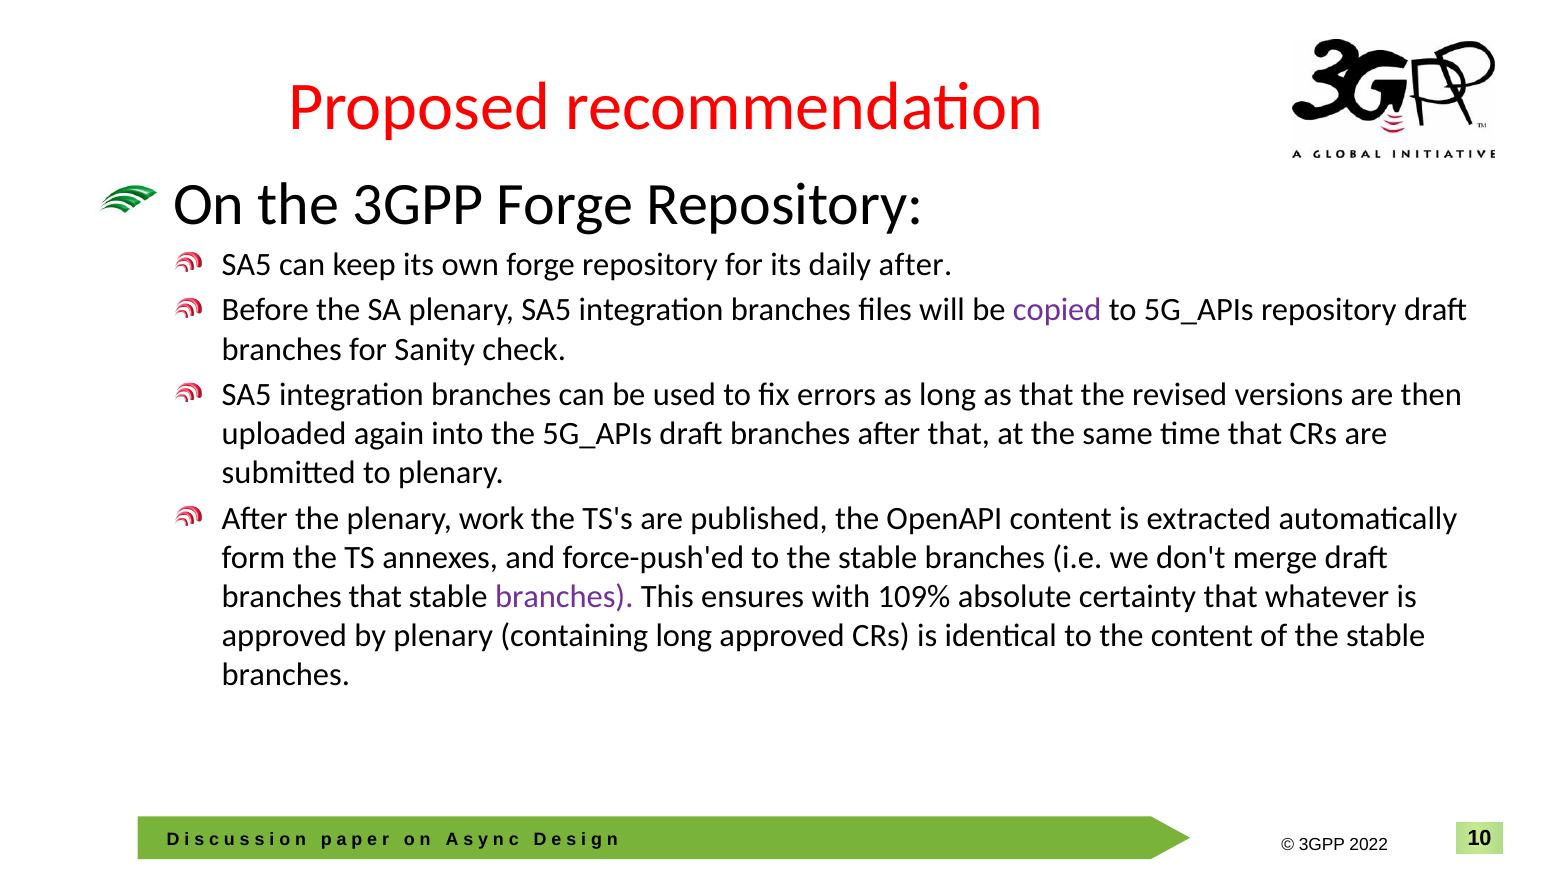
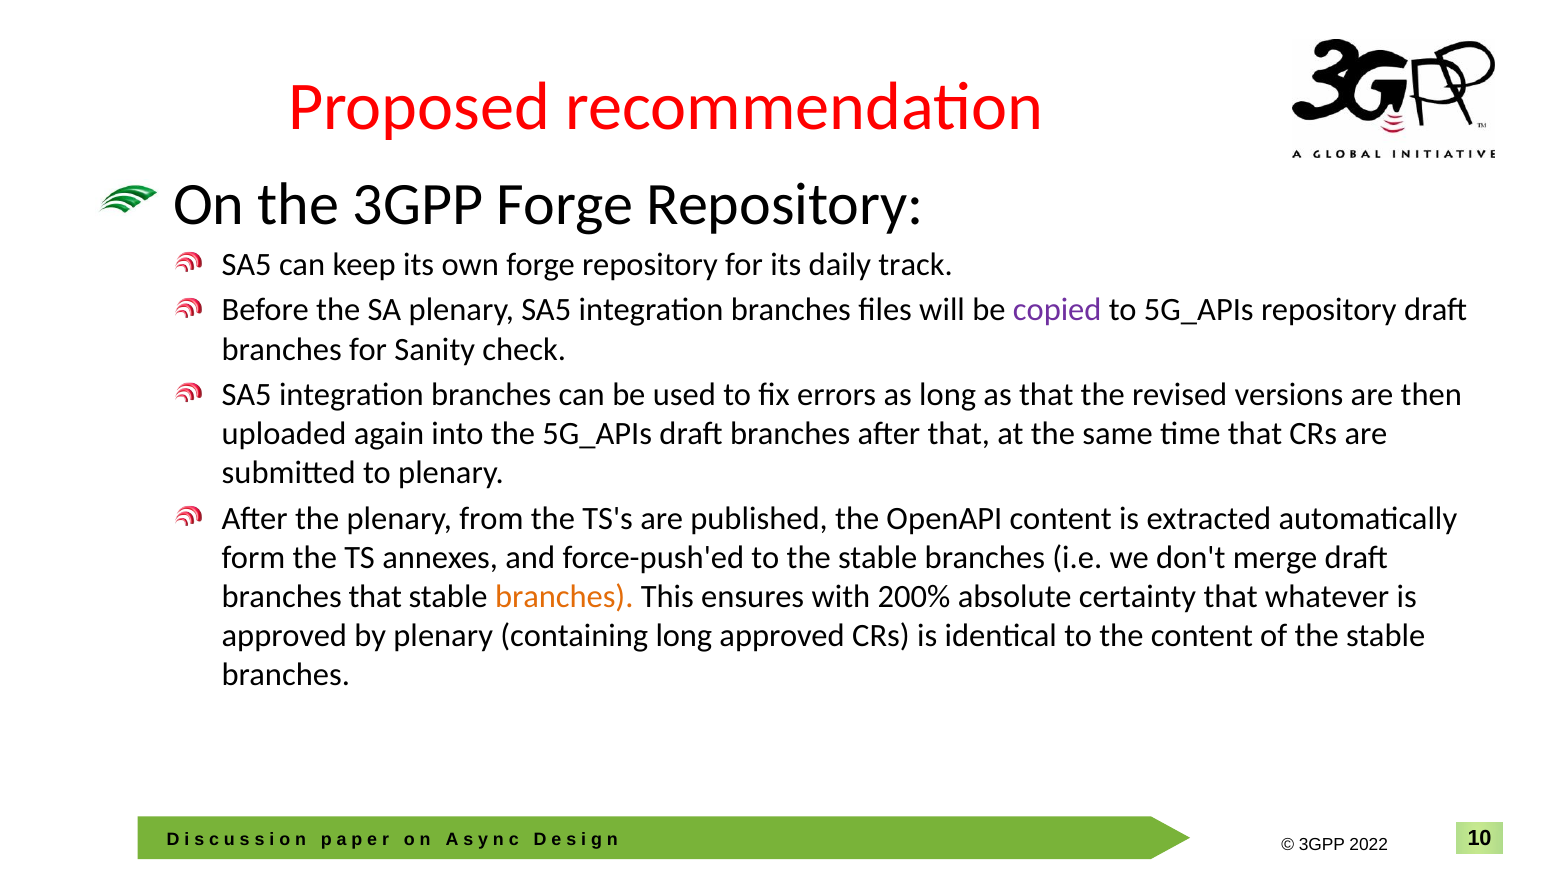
daily after: after -> track (916, 265)
work: work -> from (491, 518)
branches colour: purple -> orange (564, 596)
109%: 109% -> 200% (914, 596)
